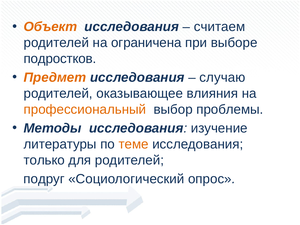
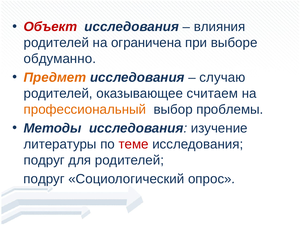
Объект colour: orange -> red (50, 27)
считаем: считаем -> влияния (220, 27)
подростков: подростков -> обдуманно (60, 59)
влияния: влияния -> считаем (212, 94)
теме colour: orange -> red (134, 144)
только: только -> подруг (44, 160)
